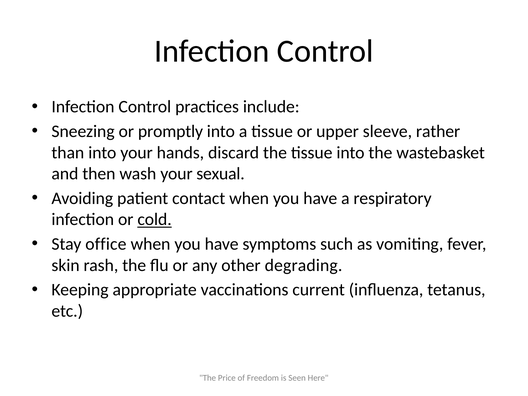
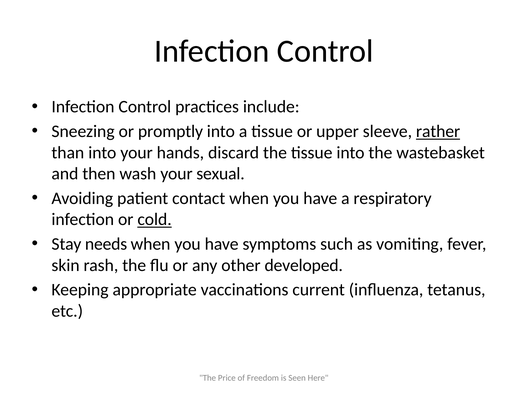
rather underline: none -> present (438, 131)
office: office -> needs (106, 244)
degrading: degrading -> developed (304, 265)
